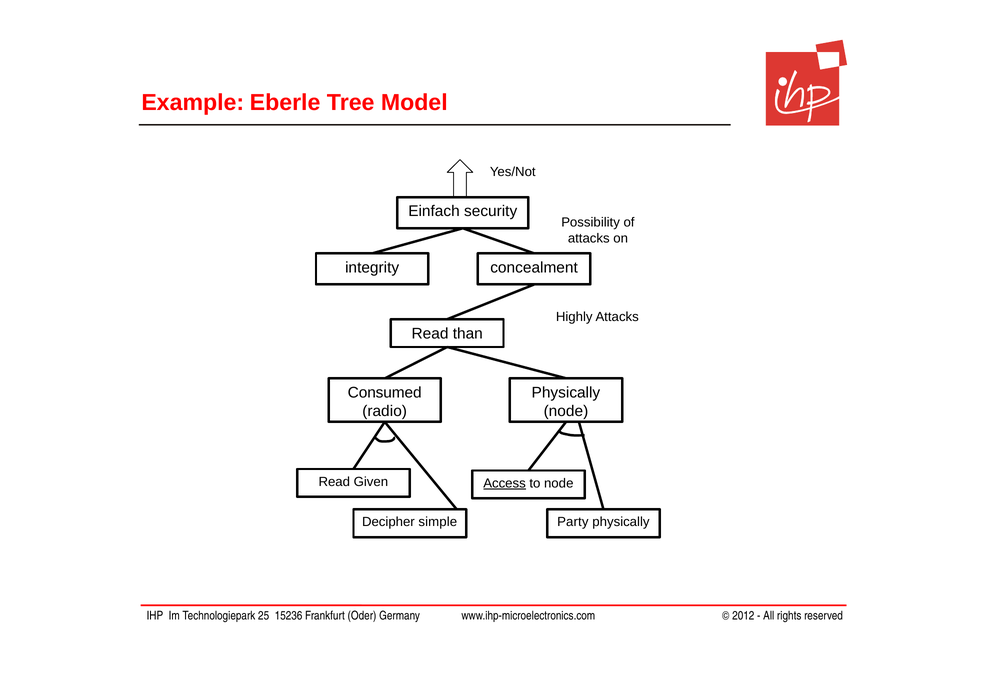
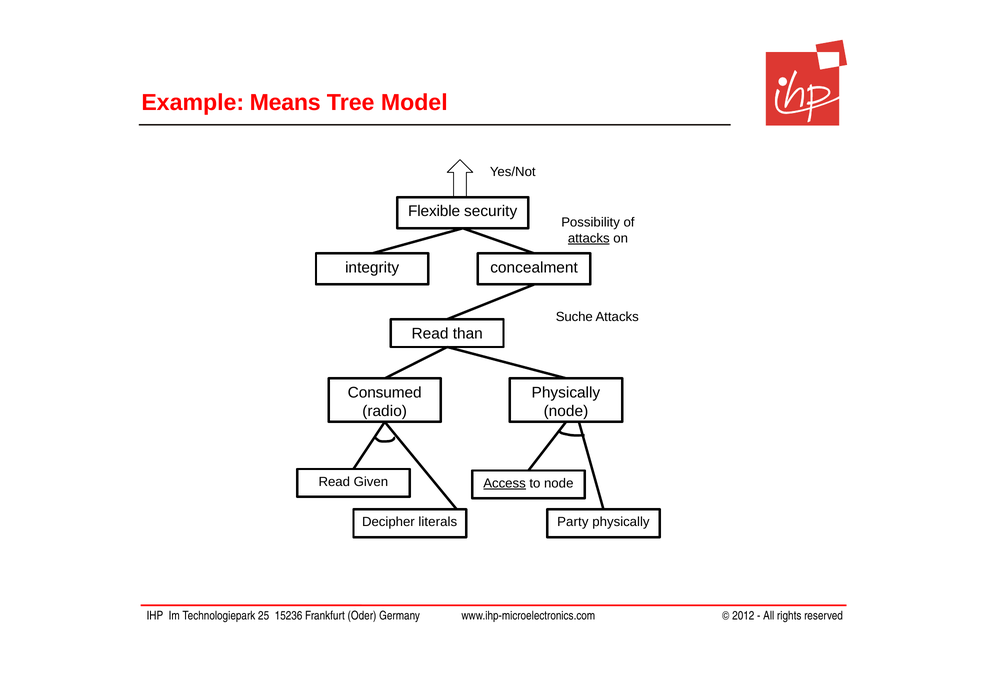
Eberle: Eberle -> Means (285, 102)
Einfach: Einfach -> Flexible (434, 211)
attacks underline: none -> present (589, 238)
Highly: Highly -> Suche (574, 317)
simple: simple -> literals (438, 522)
